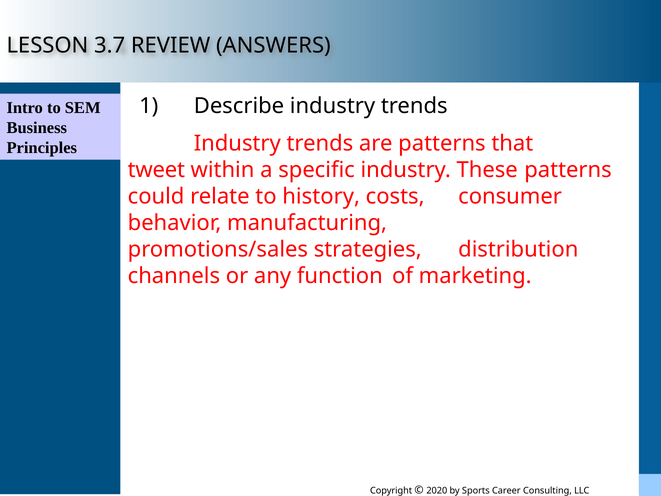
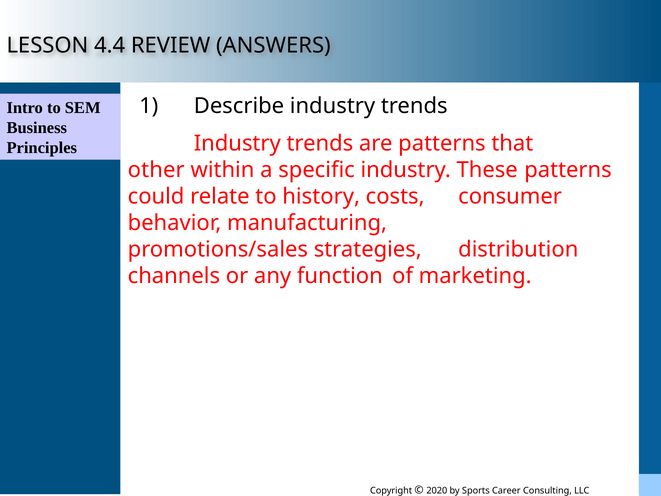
3.7: 3.7 -> 4.4 (110, 46)
tweet: tweet -> other (156, 170)
